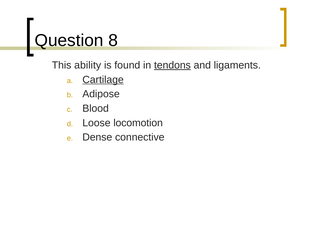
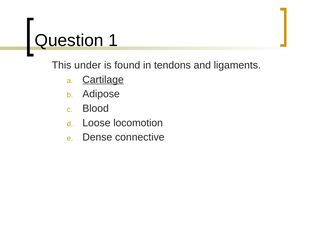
8: 8 -> 1 (113, 40)
ability: ability -> under (88, 65)
tendons underline: present -> none (172, 65)
